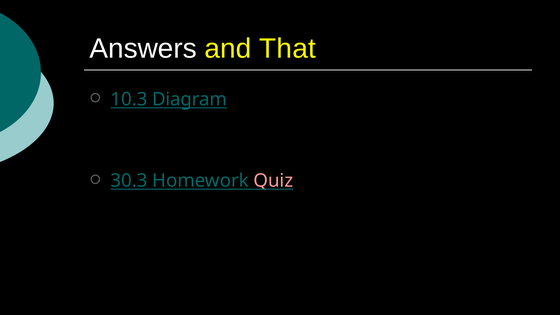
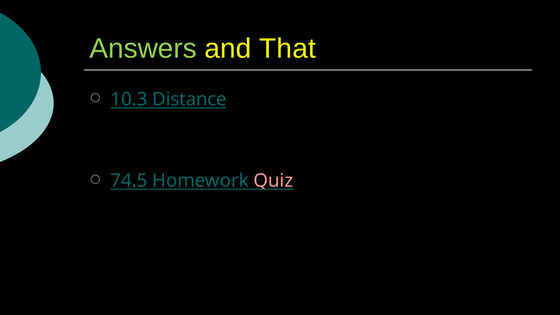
Answers colour: white -> light green (143, 49)
Diagram: Diagram -> Distance (190, 99)
30.3: 30.3 -> 74.5 (129, 181)
